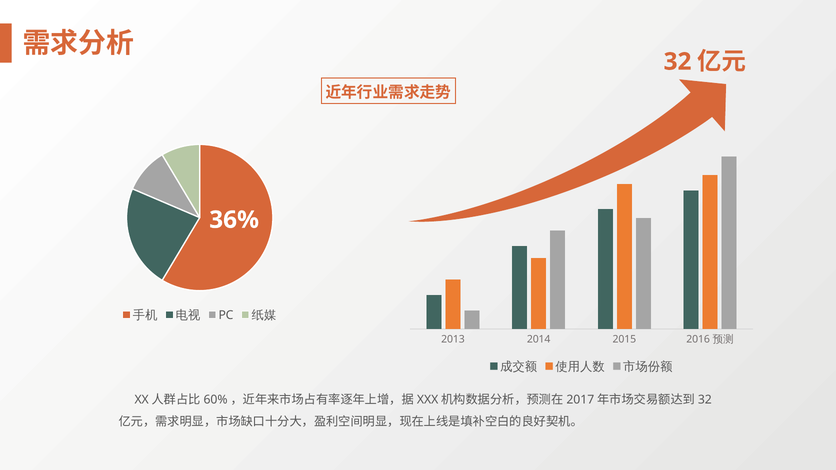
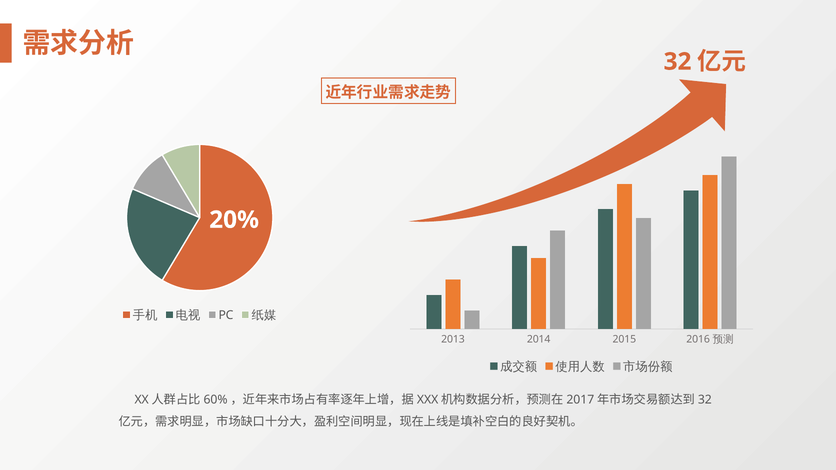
36%: 36% -> 20% (234, 220)
